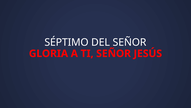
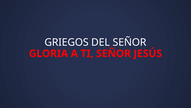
SÉPTIMO: SÉPTIMO -> GRIEGOS (67, 42)
